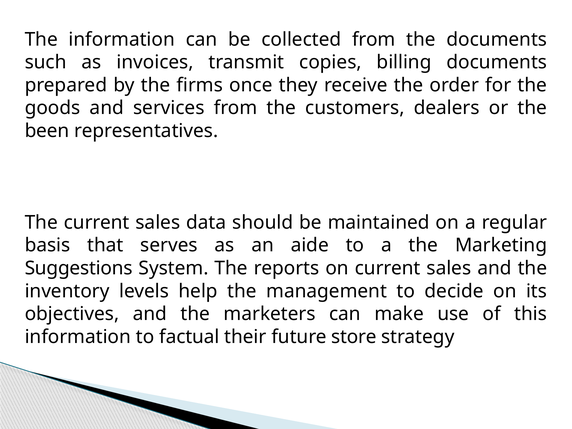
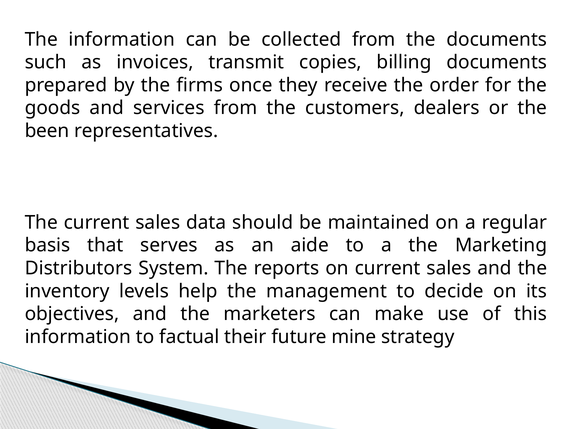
Suggestions: Suggestions -> Distributors (79, 268)
store: store -> mine (354, 337)
